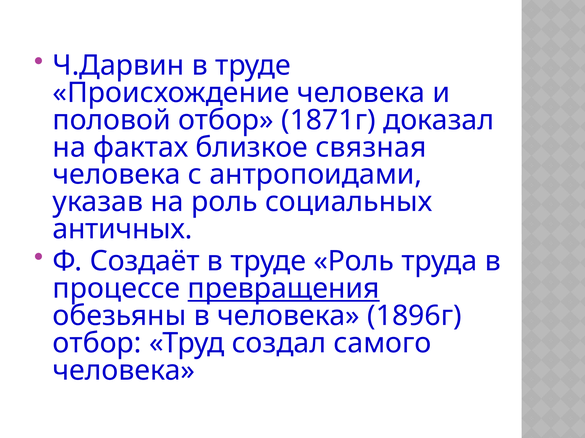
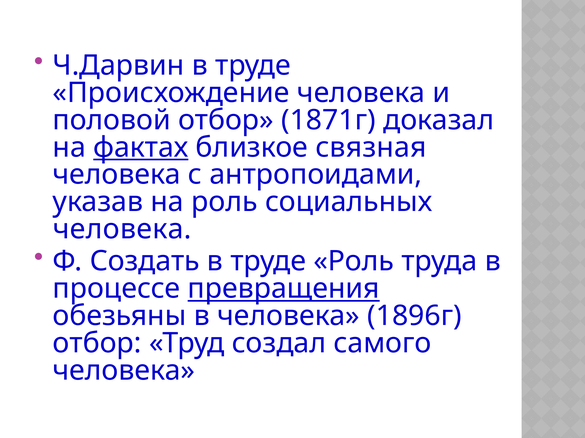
фактах underline: none -> present (141, 148)
античных: античных -> человека (122, 229)
Создаёт: Создаёт -> Создать (145, 262)
